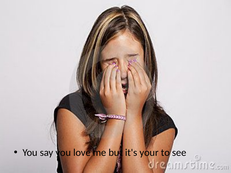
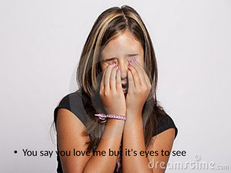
your: your -> eyes (149, 153)
